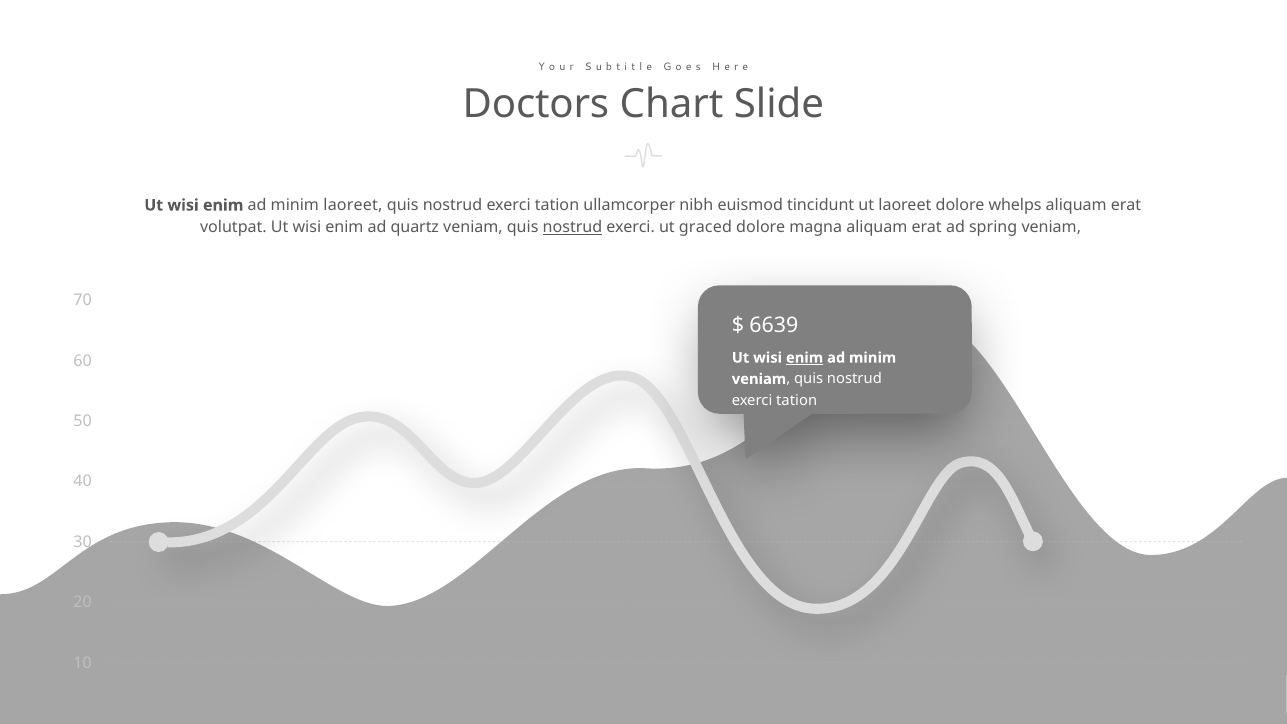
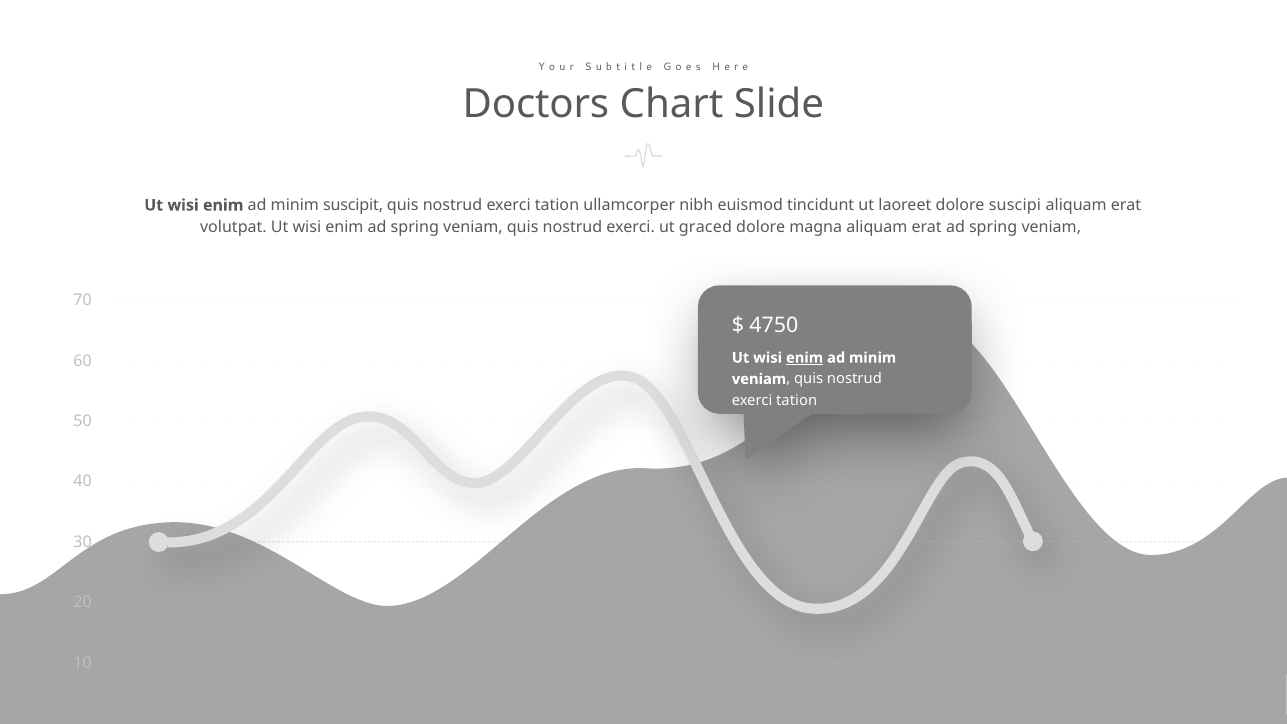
minim laoreet: laoreet -> suscipit (353, 205)
whelps: whelps -> suscipi (1015, 205)
enim ad quartz: quartz -> spring (415, 227)
nostrud underline: present -> none (572, 227)
6639: 6639 -> 4750 (774, 325)
